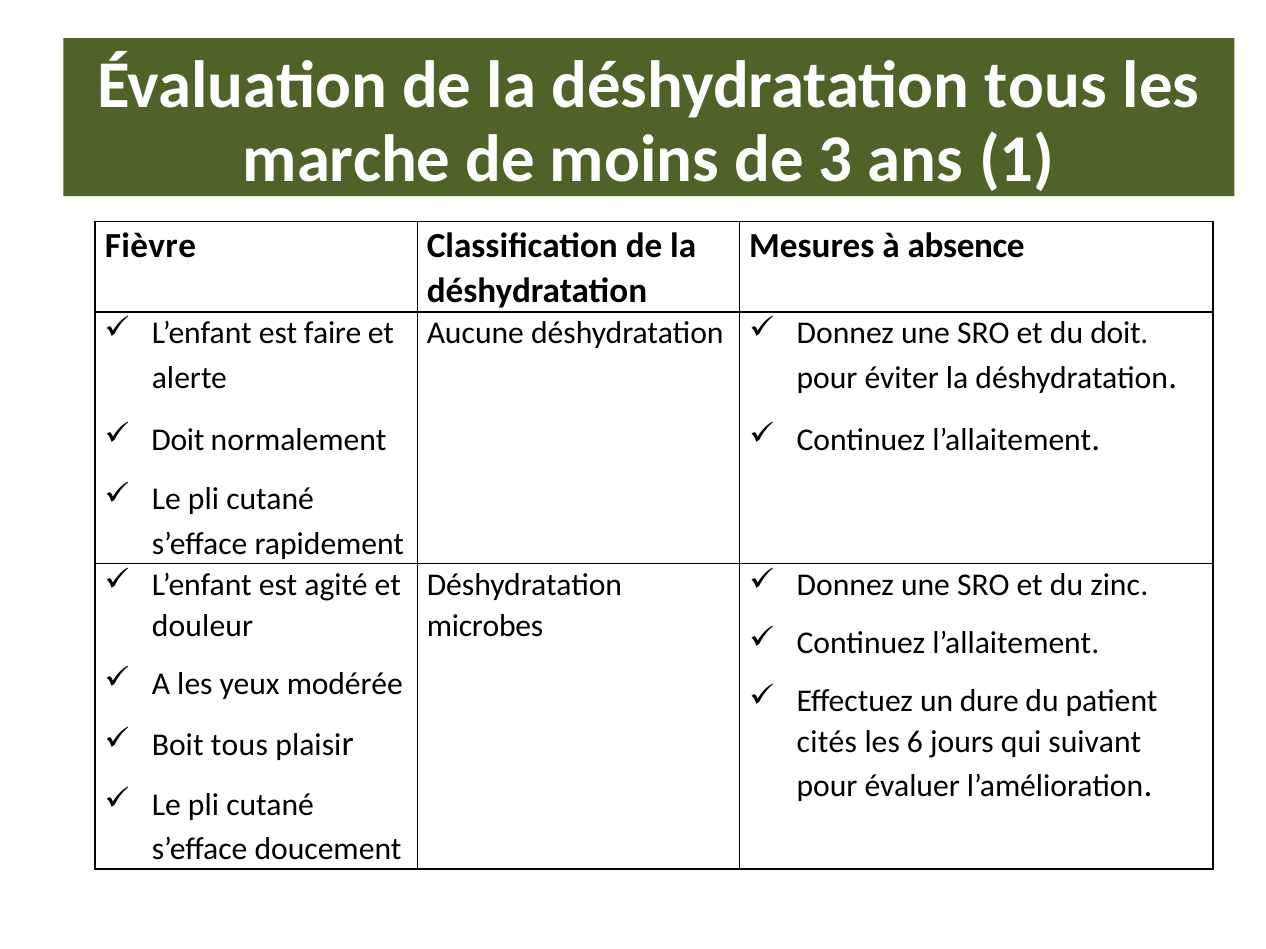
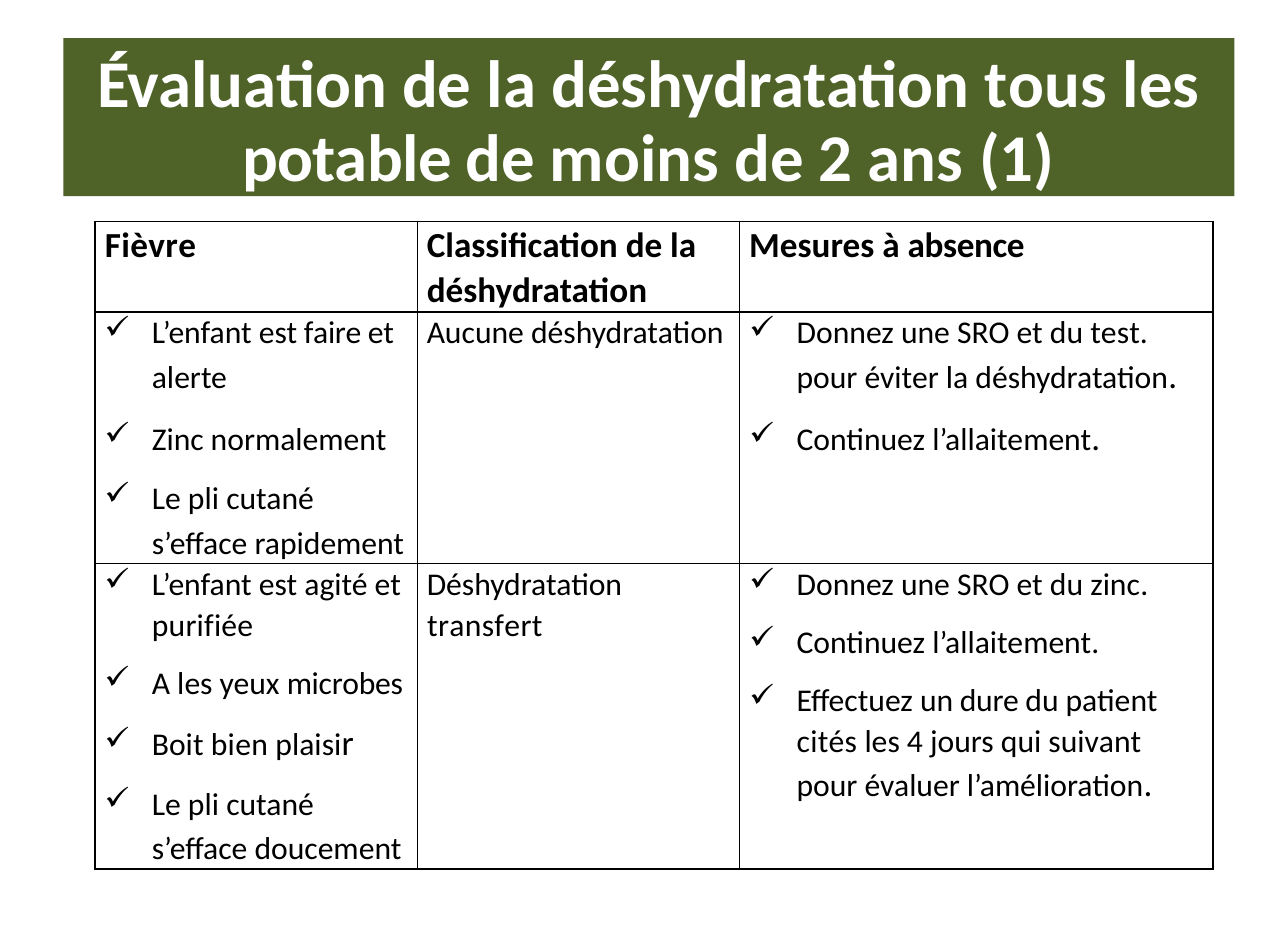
marche: marche -> potable (347, 159)
3: 3 -> 2 (836, 159)
du doit: doit -> test (1119, 334)
Doit: Doit -> Zinc (178, 441)
douleur: douleur -> purifiée (203, 626)
microbes: microbes -> transfert (485, 626)
modérée: modérée -> microbes (345, 684)
6: 6 -> 4 (915, 742)
Boit tous: tous -> bien (239, 746)
